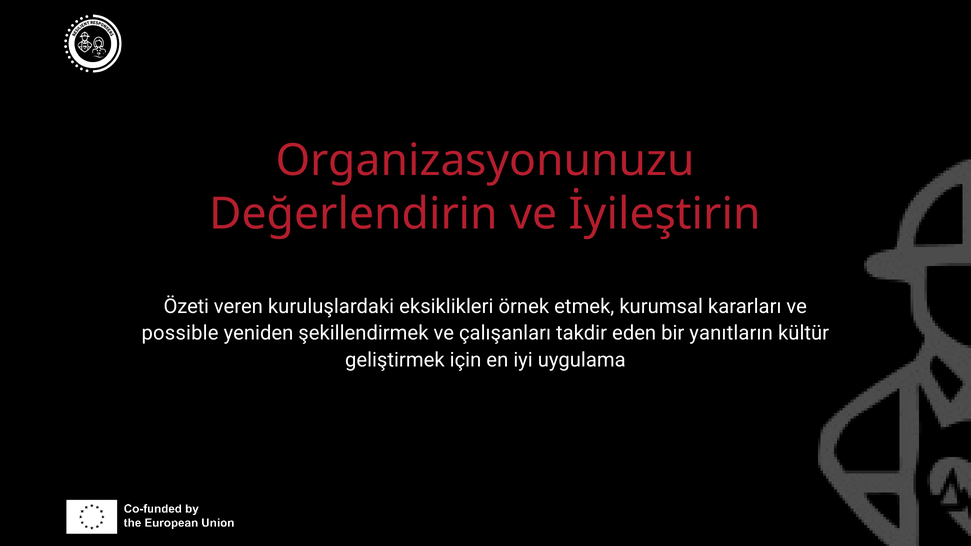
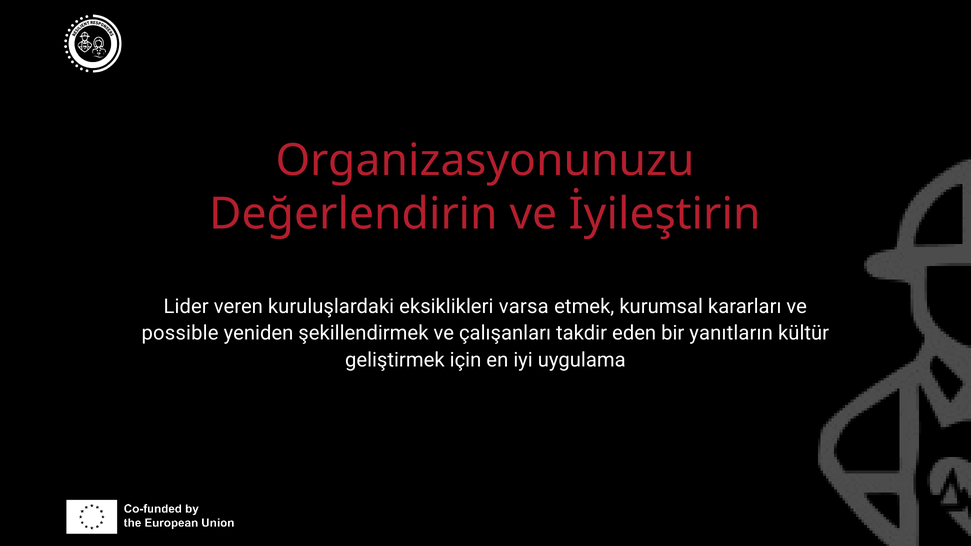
Özeti: Özeti -> Lider (186, 307)
örnek: örnek -> varsa (524, 307)
